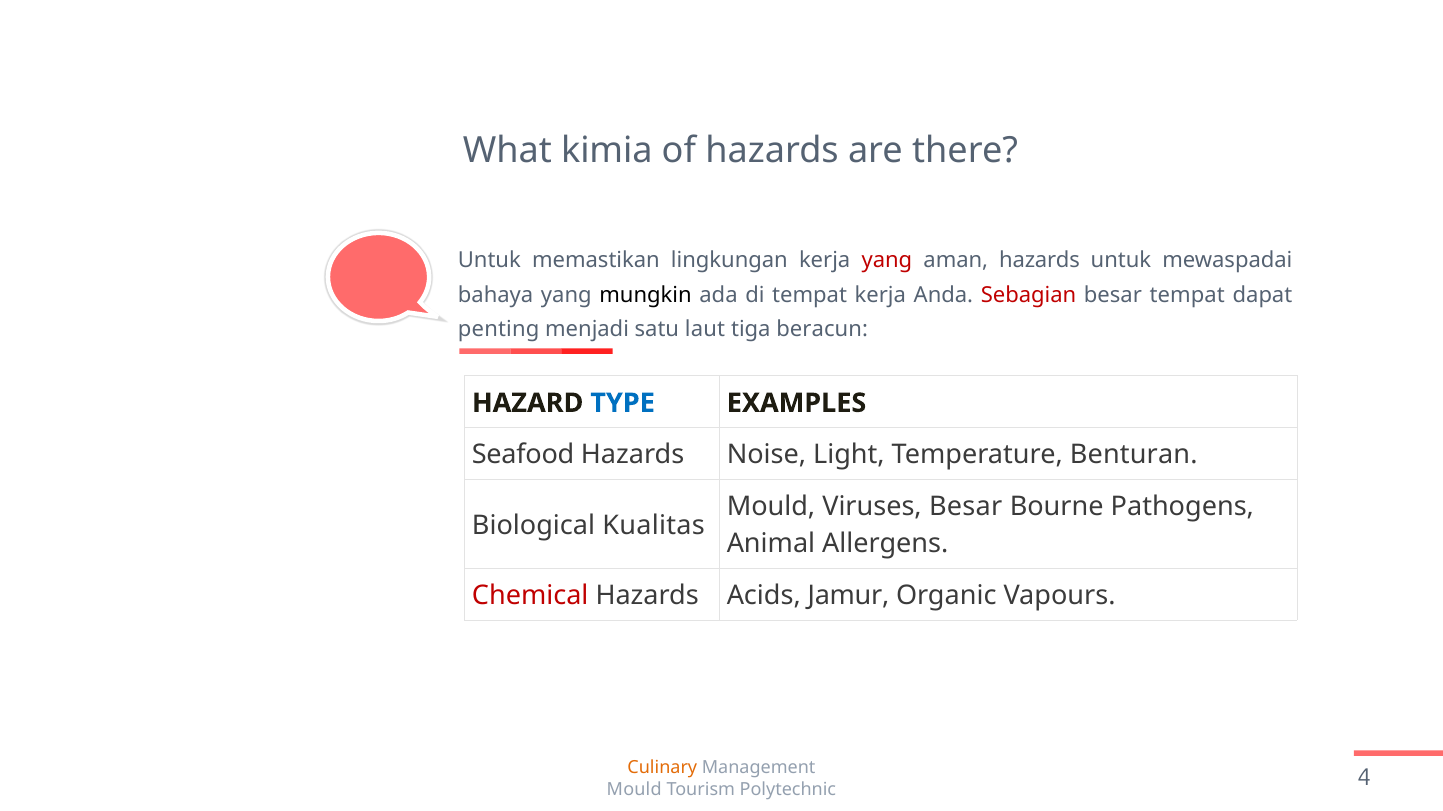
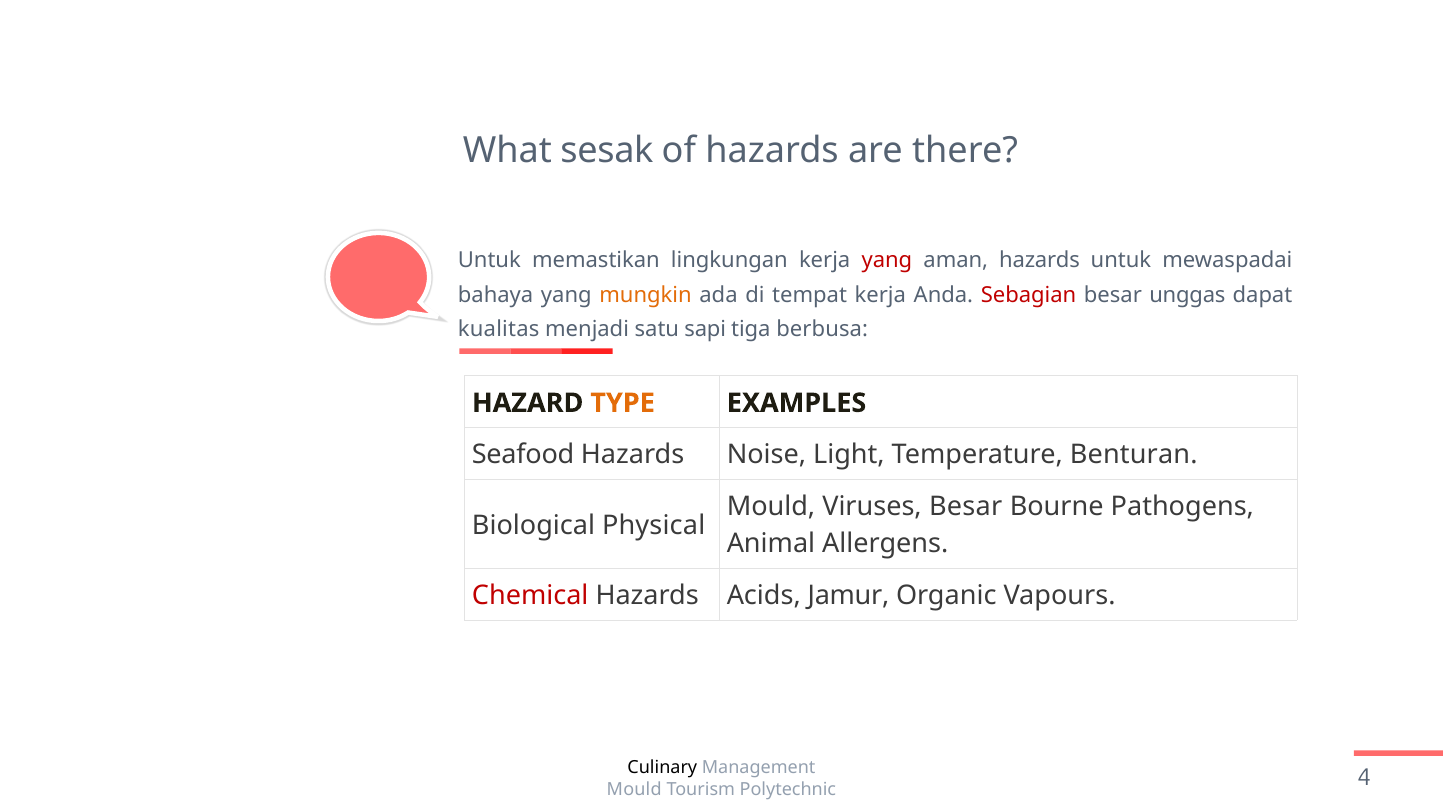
kimia: kimia -> sesak (607, 151)
mungkin colour: black -> orange (646, 295)
besar tempat: tempat -> unggas (1187, 295)
penting: penting -> kualitas (499, 329)
laut: laut -> sapi (705, 329)
beracun: beracun -> berbusa (822, 329)
TYPE colour: blue -> orange (623, 403)
Kualitas: Kualitas -> Physical (654, 526)
Culinary colour: orange -> black (662, 768)
